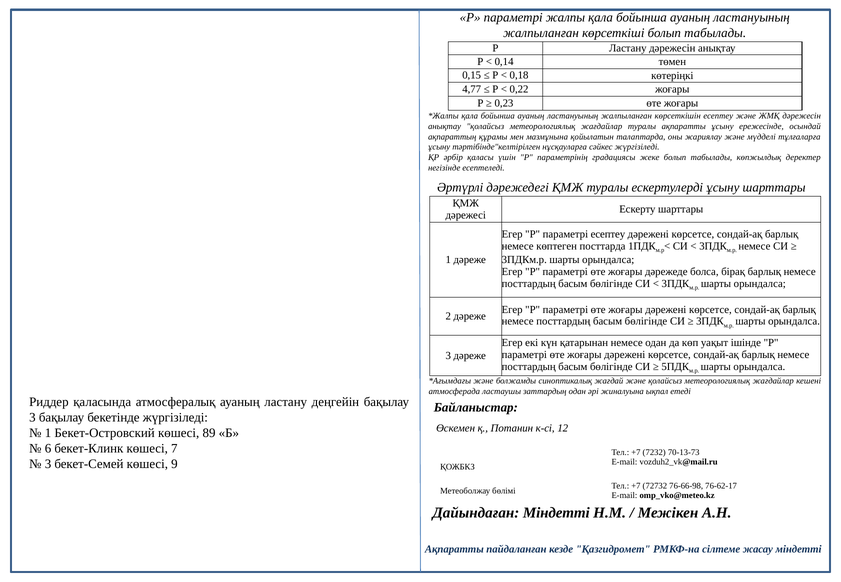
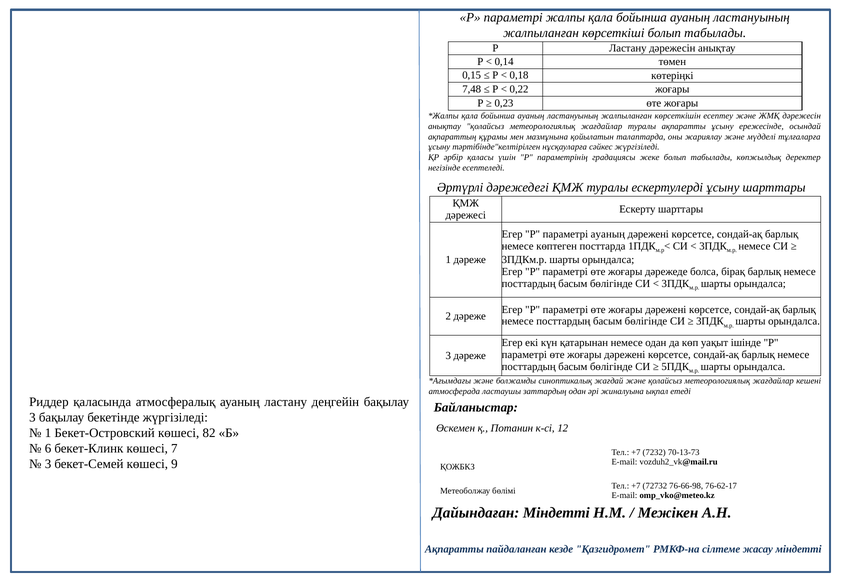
4,77: 4,77 -> 7,48 (472, 89)
параметрі есептеу: есептеу -> ауаның (608, 234)
89: 89 -> 82 (209, 433)
